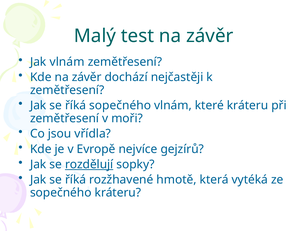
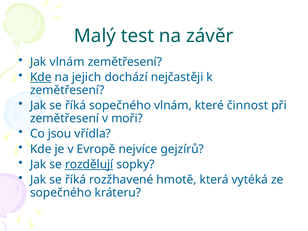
Kde underline: none -> present (41, 77)
závěr: závěr -> jejich (87, 77)
které kráteru: kráteru -> činnost (248, 105)
